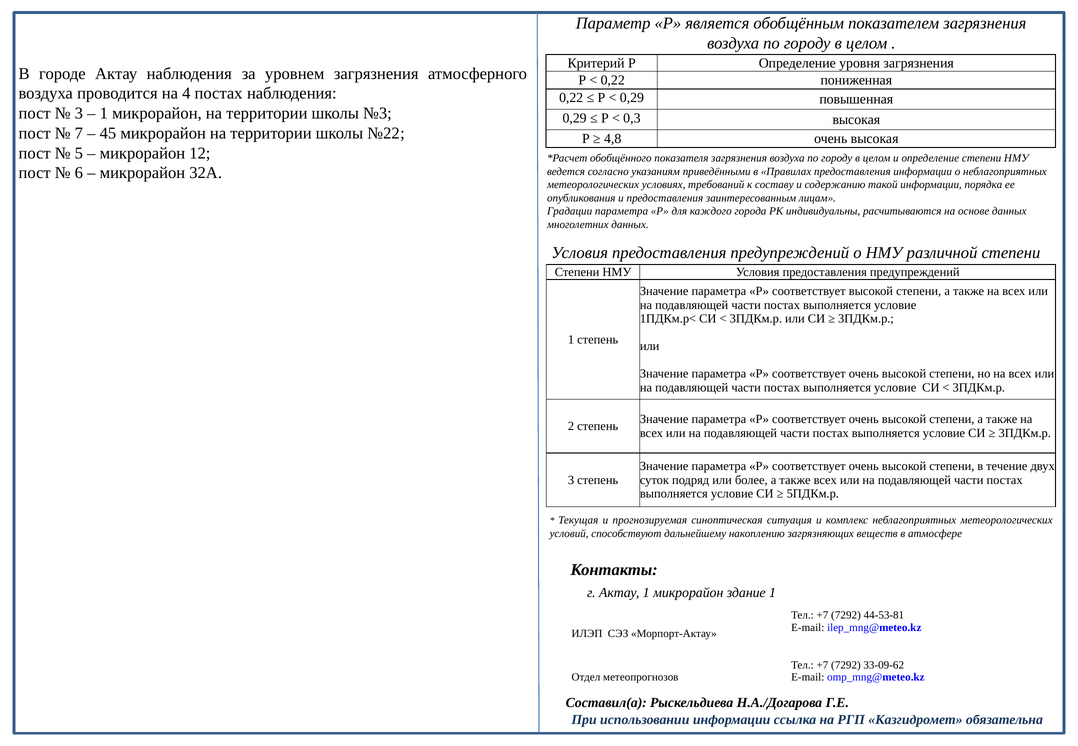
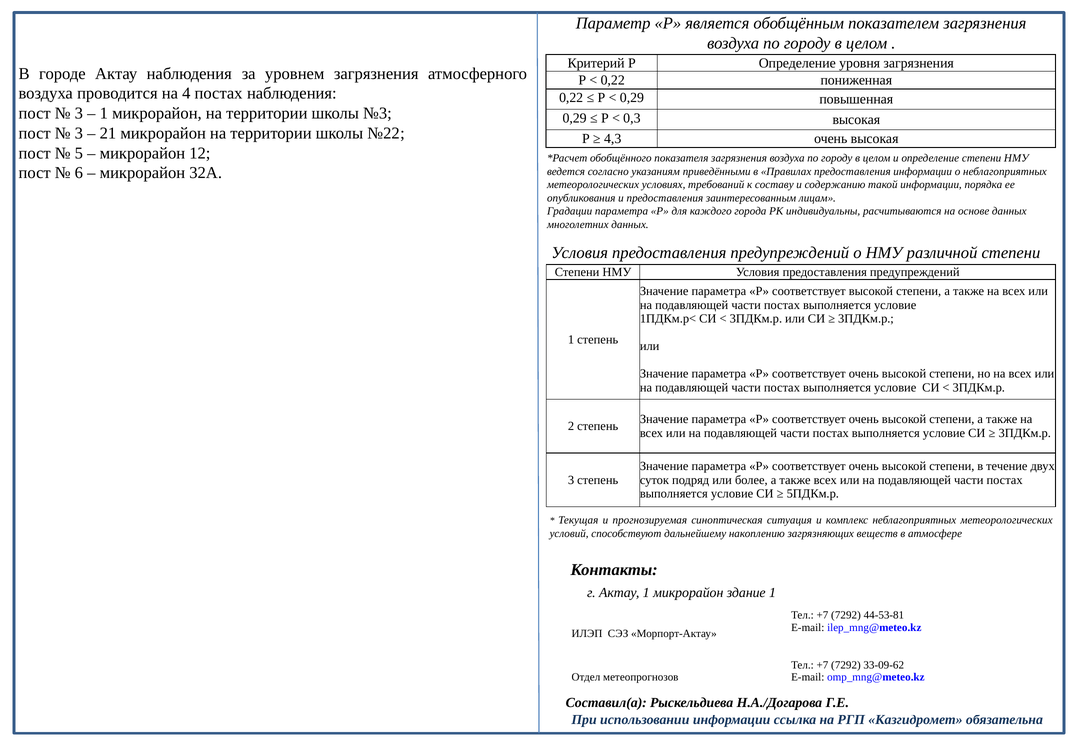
7: 7 -> 3 (79, 133)
45: 45 -> 21 (108, 133)
4,8: 4,8 -> 4,3 (613, 139)
